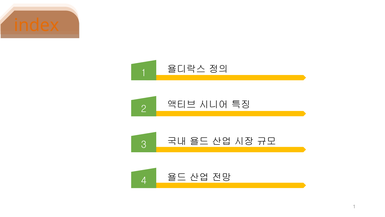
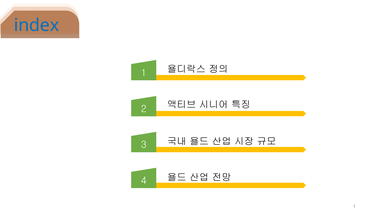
index colour: orange -> blue (37, 25)
